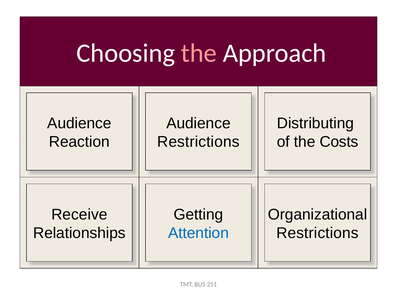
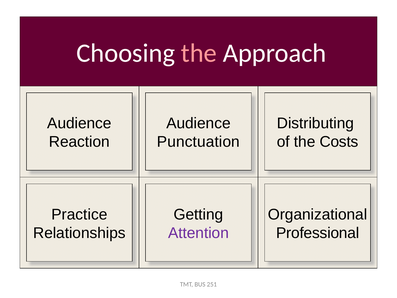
Restrictions: Restrictions -> Punctuation (198, 142)
Receive: Receive -> Practice (79, 214)
Attention colour: blue -> purple (198, 233)
Restrictions: Restrictions -> Professional (318, 233)
